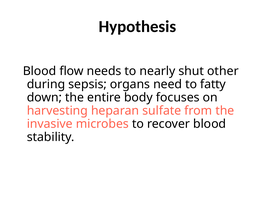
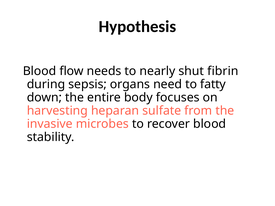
other: other -> fibrin (223, 71)
